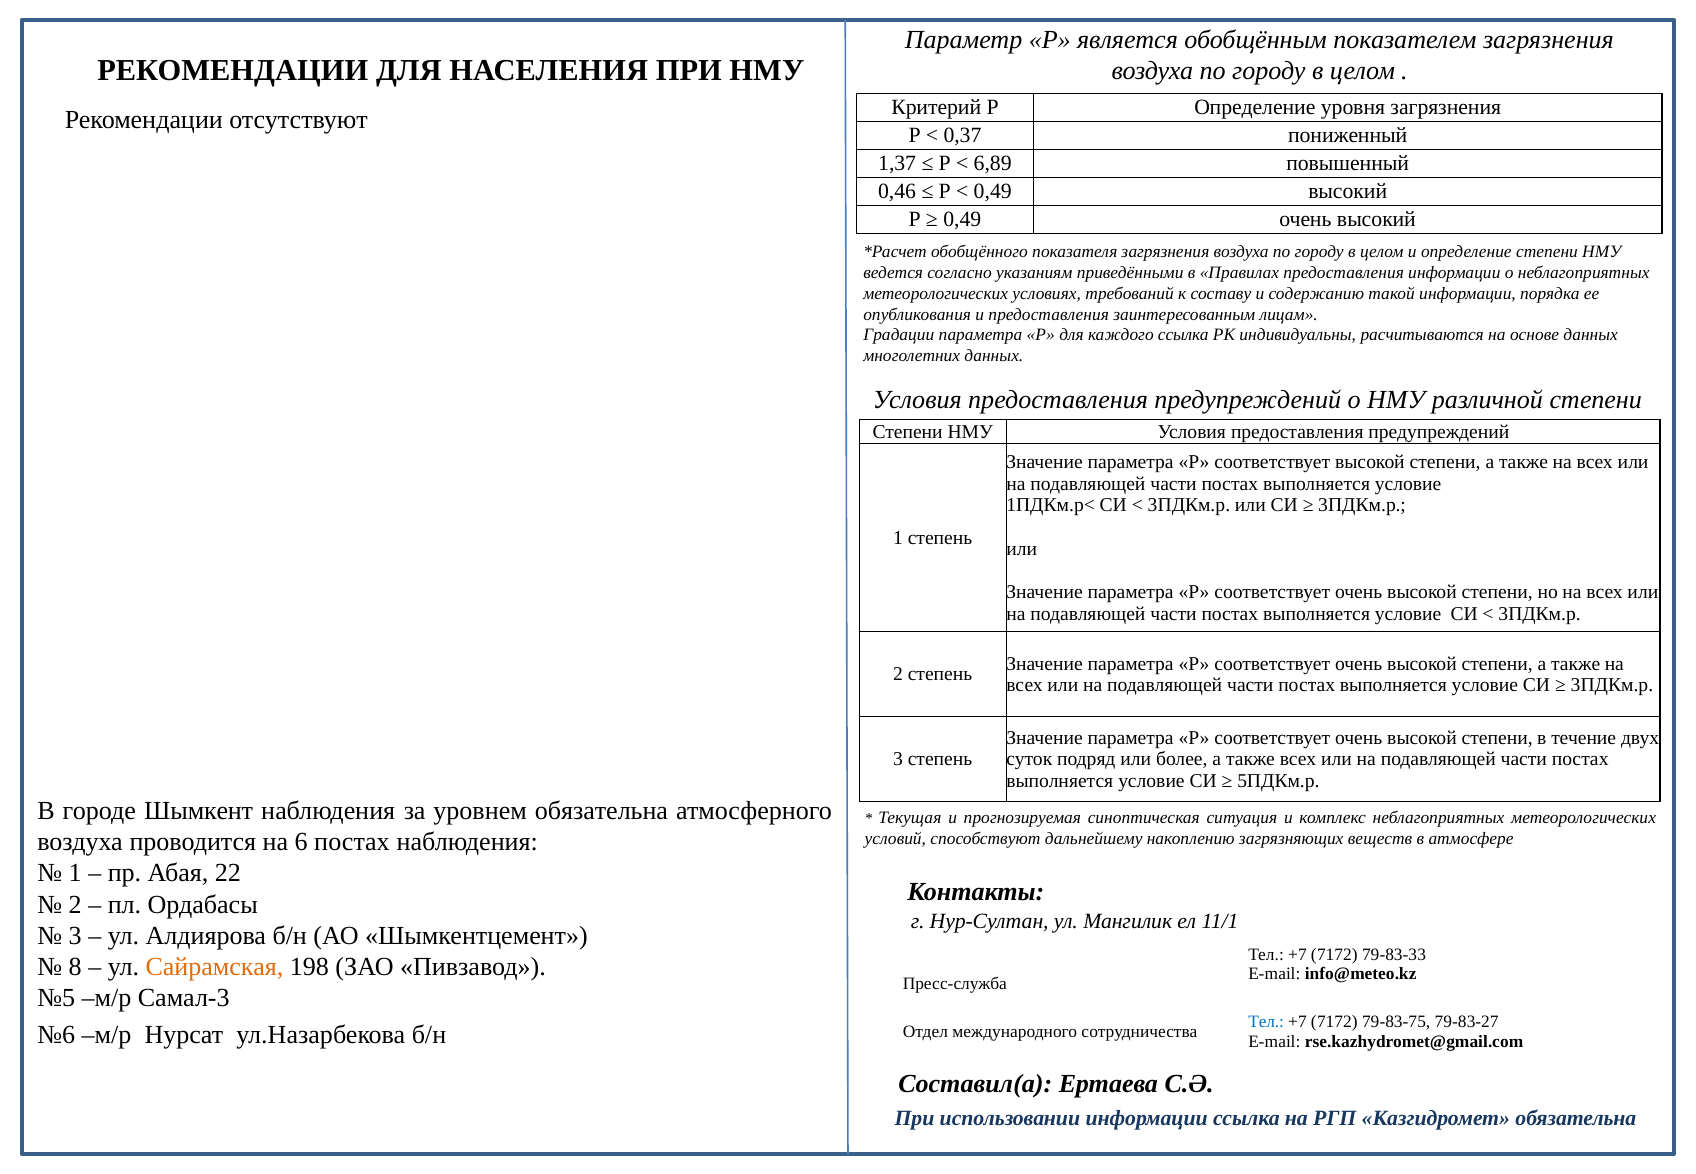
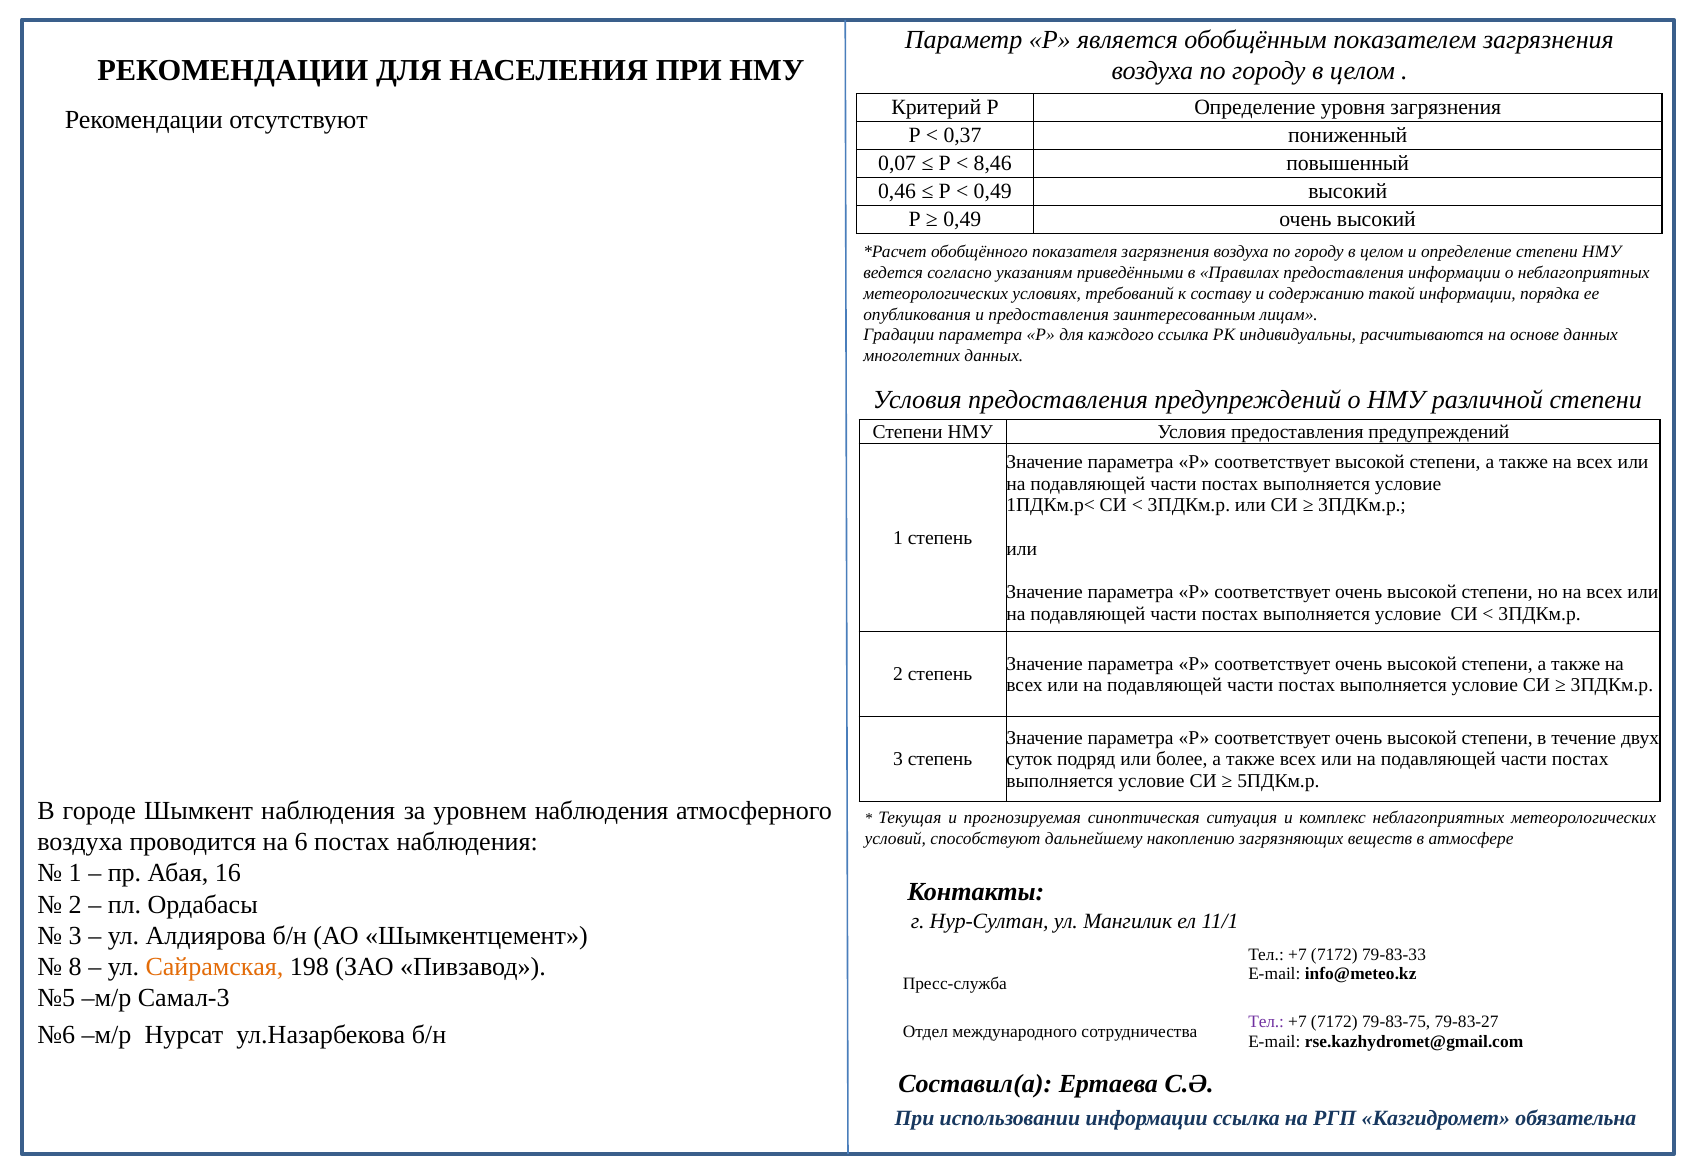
1,37: 1,37 -> 0,07 (897, 164)
6,89: 6,89 -> 8,46 (993, 164)
уровнем обязательна: обязательна -> наблюдения (602, 811)
22: 22 -> 16 (228, 873)
Тел colour: blue -> purple (1266, 1022)
